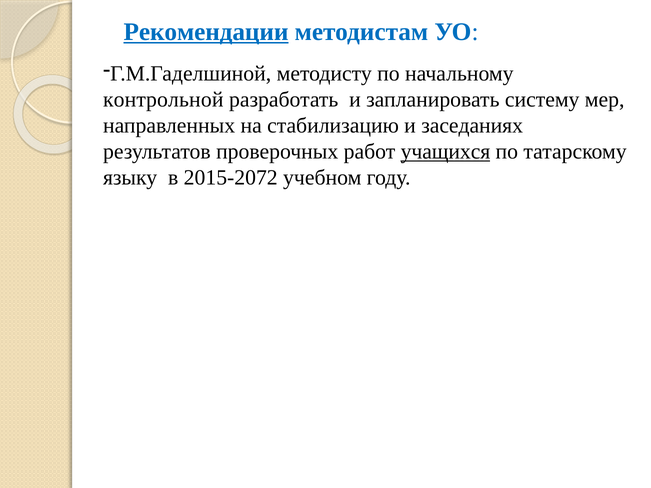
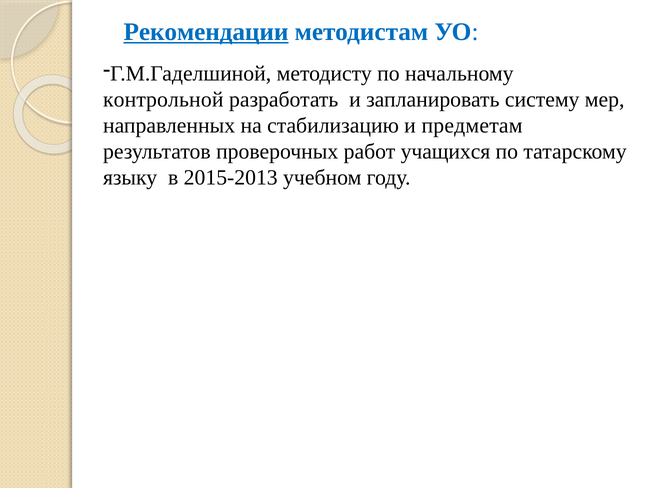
заседаниях: заседаниях -> предметам (472, 126)
учащихся underline: present -> none (445, 152)
2015-2072: 2015-2072 -> 2015-2013 (231, 178)
